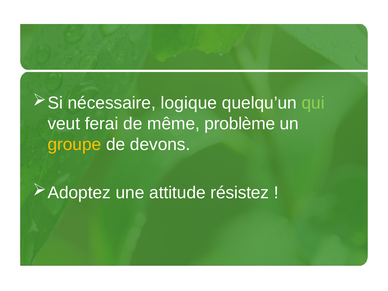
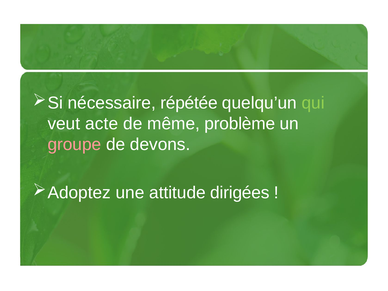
logique: logique -> répétée (189, 103)
ferai: ferai -> acte (102, 124)
groupe colour: yellow -> pink (74, 144)
résistez: résistez -> dirigées (240, 193)
